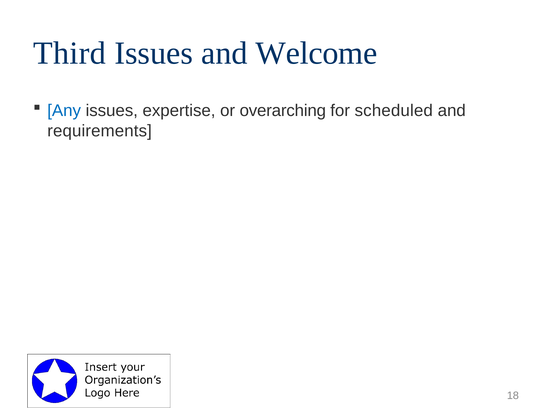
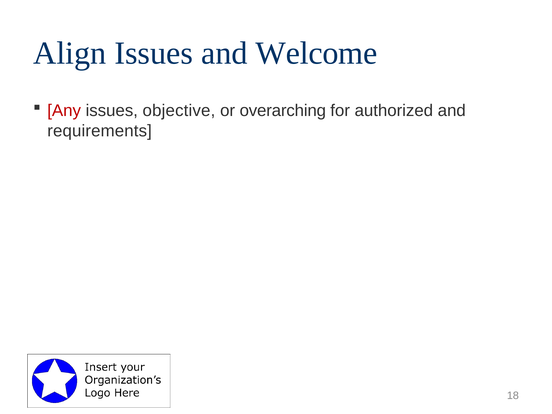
Third: Third -> Align (70, 53)
Any colour: blue -> red (64, 111)
expertise: expertise -> objective (179, 111)
scheduled: scheduled -> authorized (394, 111)
